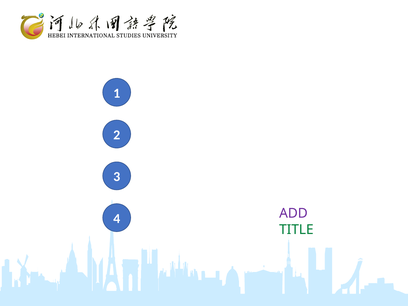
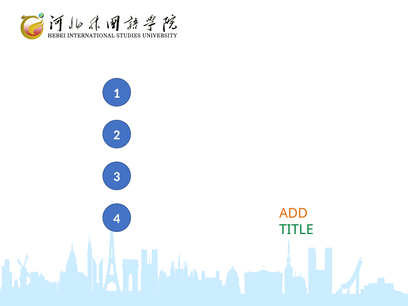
ADD colour: purple -> orange (293, 213)
